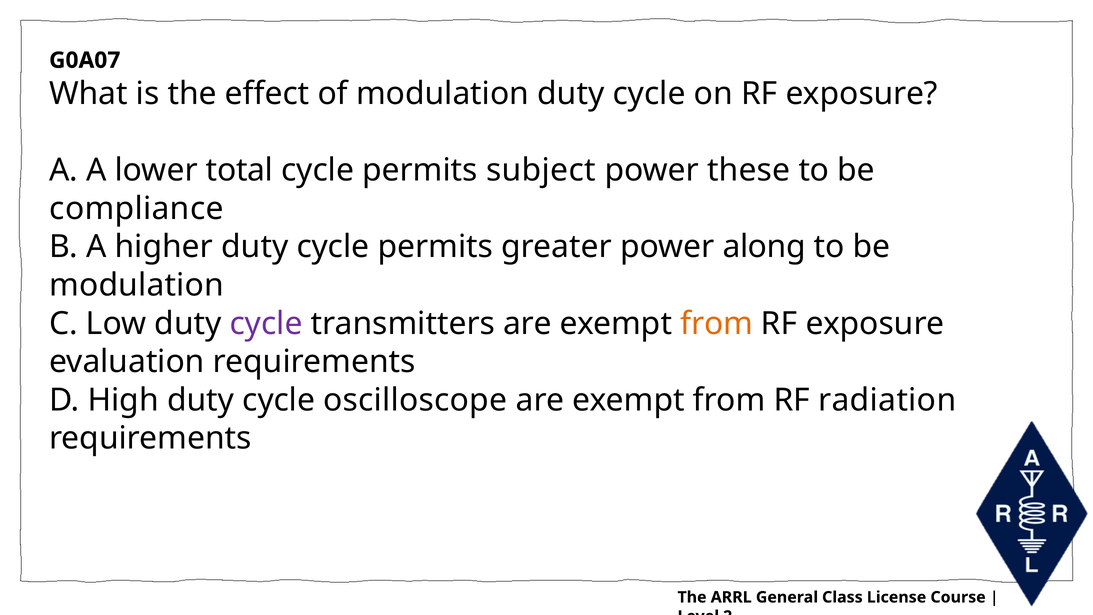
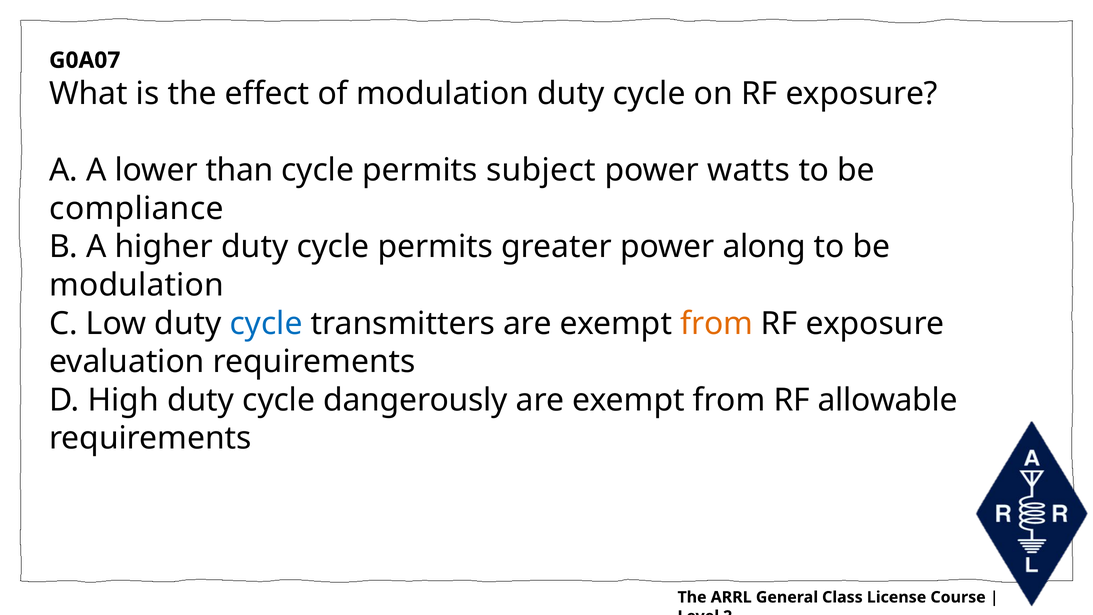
total: total -> than (240, 170)
these: these -> watts (749, 170)
cycle colour: purple -> blue (266, 323)
oscilloscope: oscilloscope -> dangerously (416, 400)
radiation: radiation -> allowable (888, 400)
